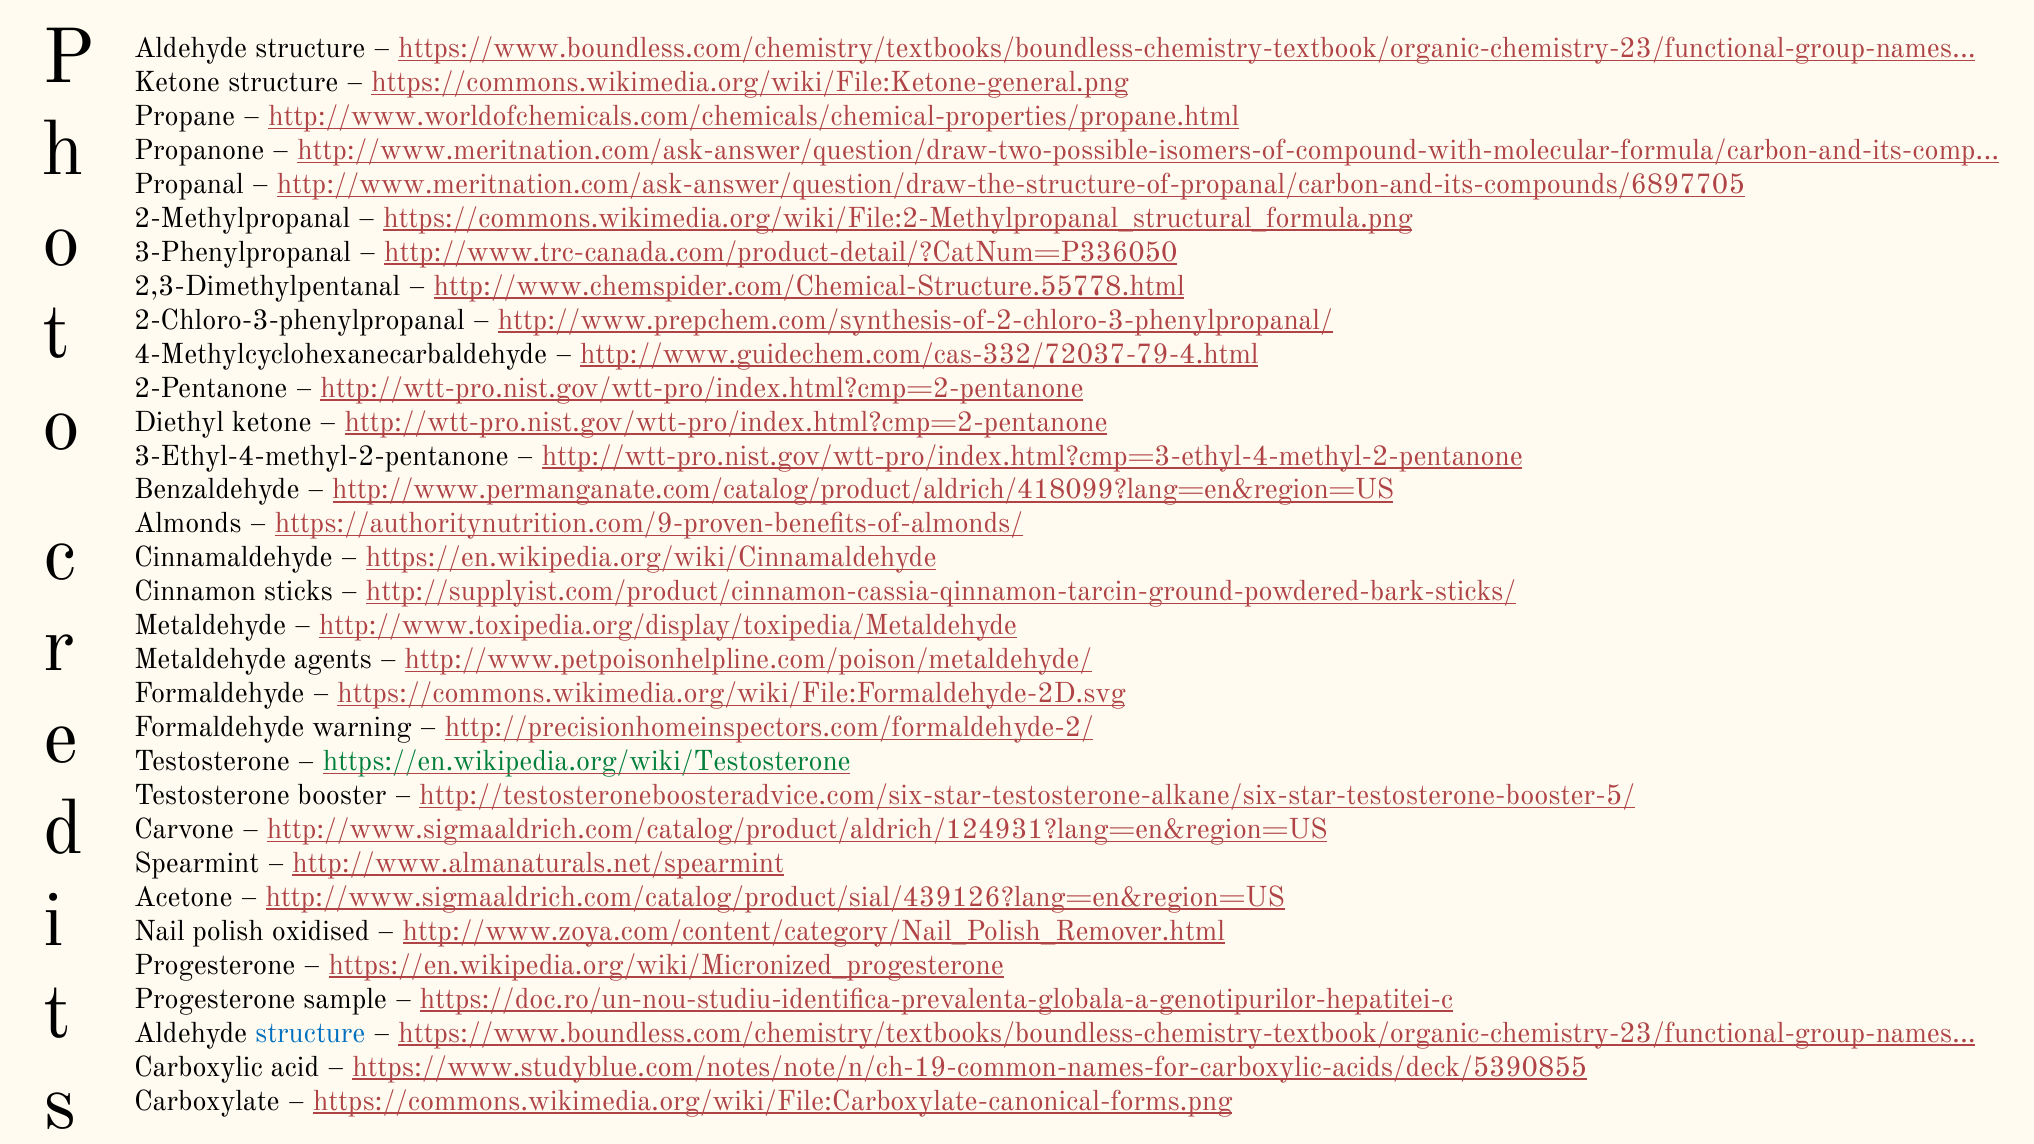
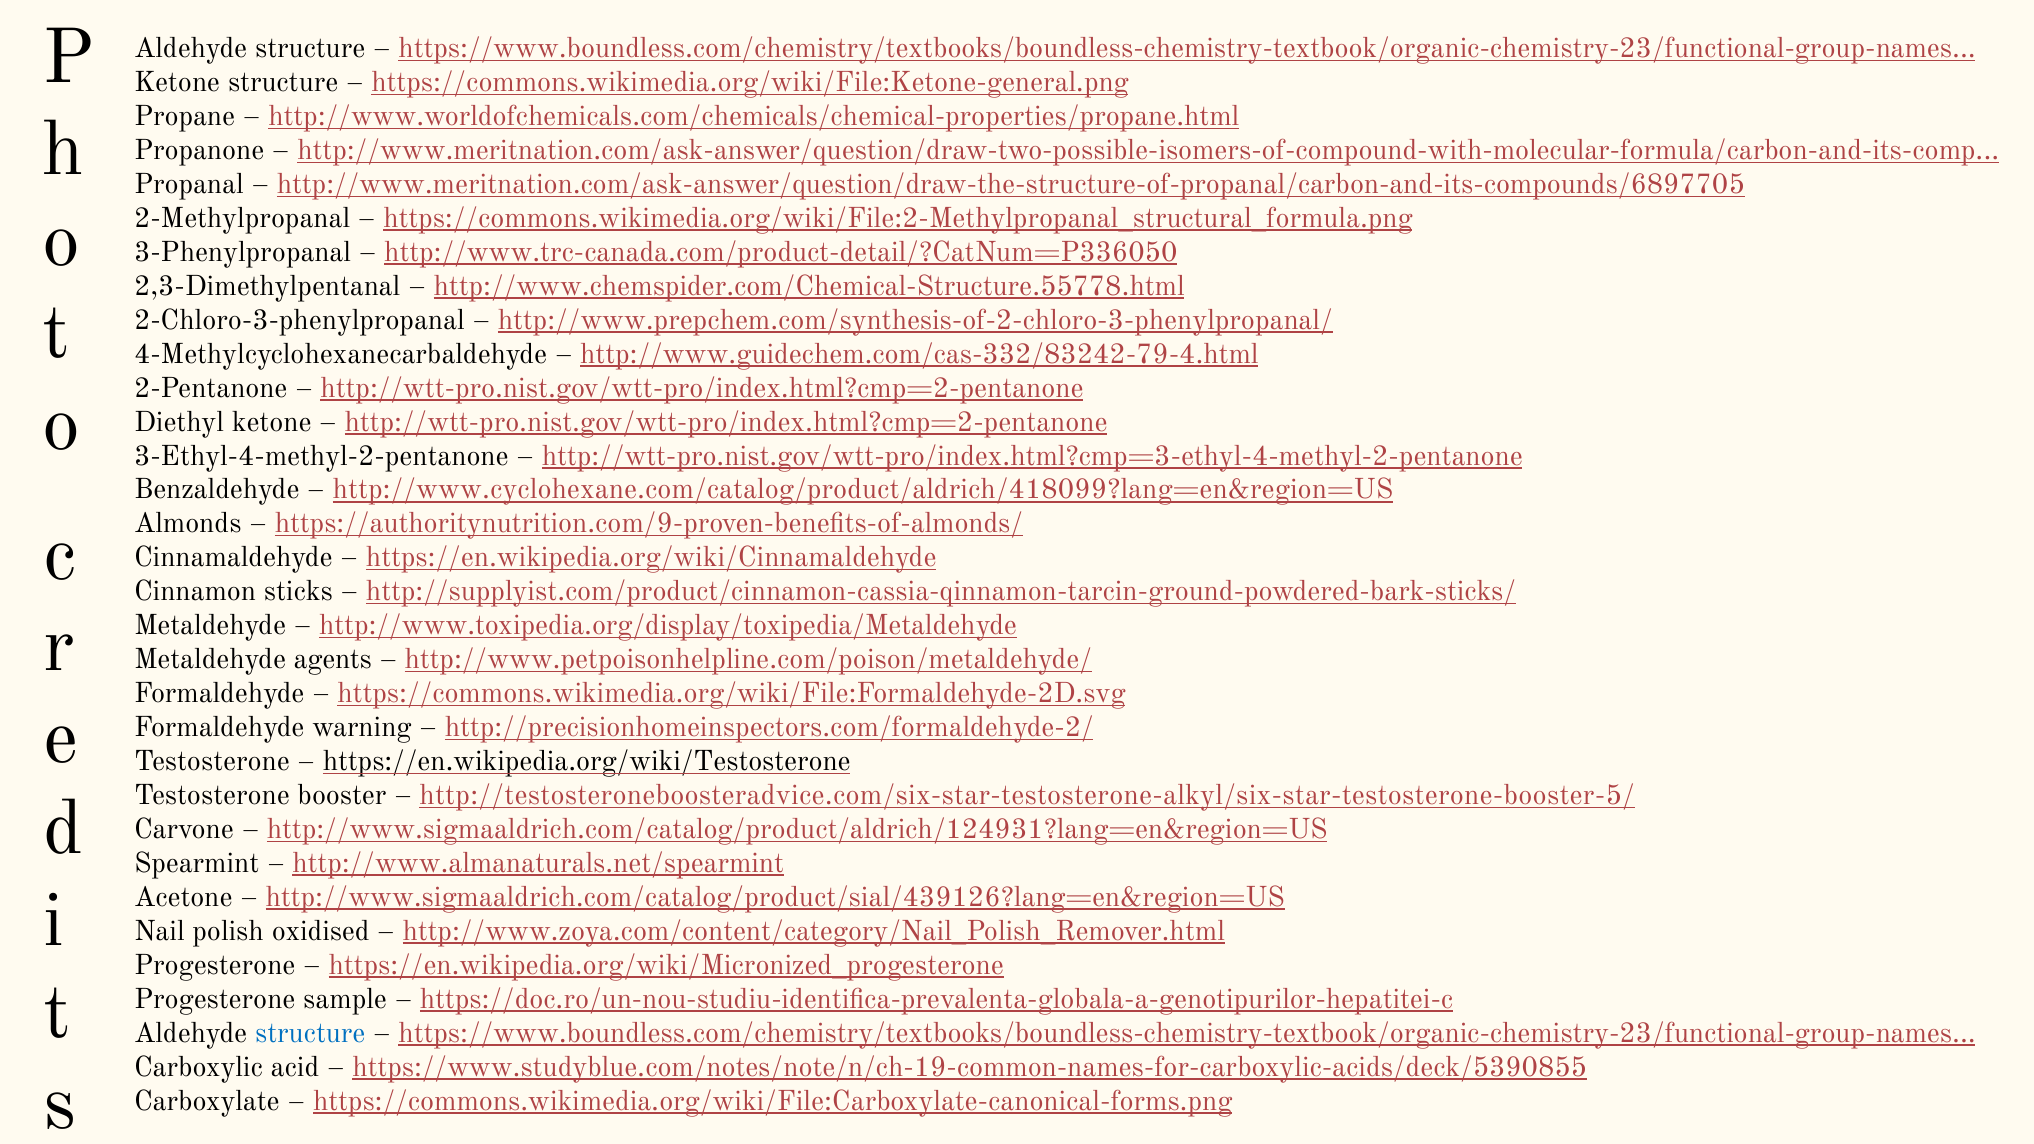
http://www.guidechem.com/cas-332/72037-79-4.html: http://www.guidechem.com/cas-332/72037-79-4.html -> http://www.guidechem.com/cas-332/83242-79-4.html (919, 354)
http://www.permanganate.com/catalog/product/aldrich/418099?lang=en&region=US: http://www.permanganate.com/catalog/product/aldrich/418099?lang=en&region=US -> http://www.cyclohexane.com/catalog/product/aldrich/418099?lang=en&region=US (863, 490)
https://en.wikipedia.org/wiki/Testosterone colour: green -> black (587, 761)
http://testosteroneboosteradvice.com/six-star-testosterone-alkane/six-star-testosterone-booster-5/: http://testosteroneboosteradvice.com/six-star-testosterone-alkane/six-star-testosterone-booster-5/ -> http://testosteroneboosteradvice.com/six-star-testosterone-alkyl/six-star-testosterone-booster-5/ (1027, 795)
